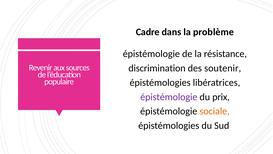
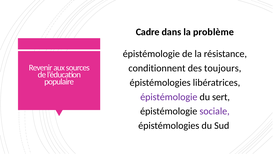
discrimination: discrimination -> conditionnent (157, 68)
soutenir: soutenir -> toujours (223, 68)
prix: prix -> sert (221, 97)
sociale colour: orange -> purple (215, 111)
